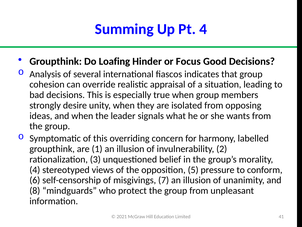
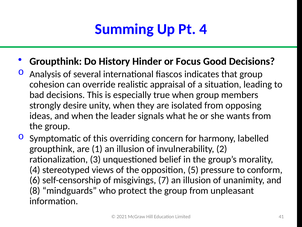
Loafing: Loafing -> History (114, 61)
